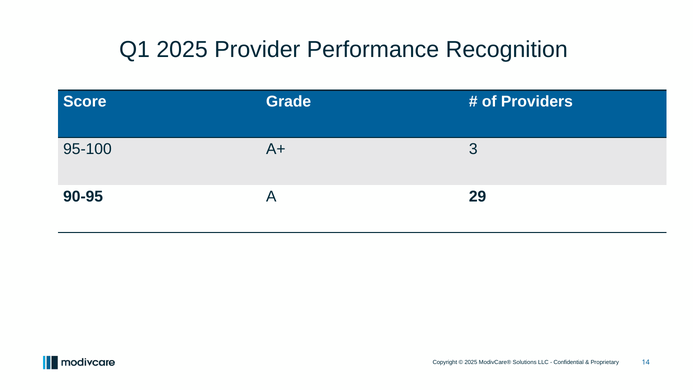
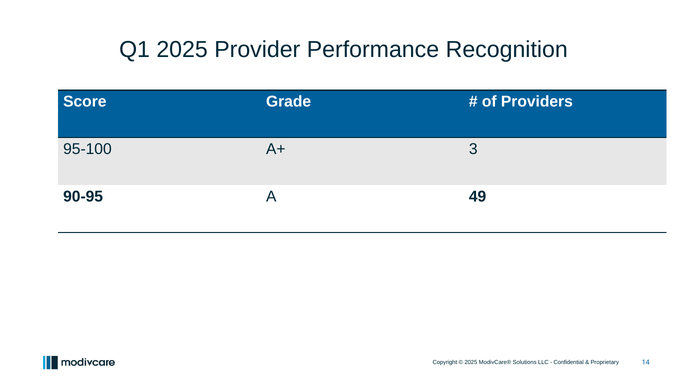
29: 29 -> 49 (478, 197)
